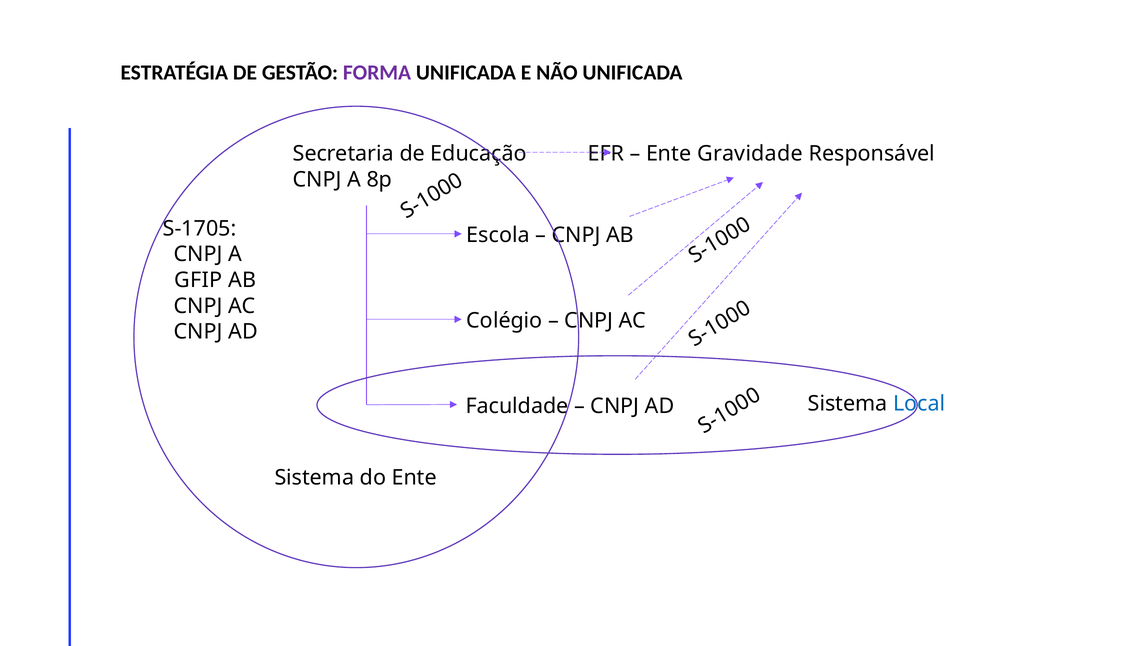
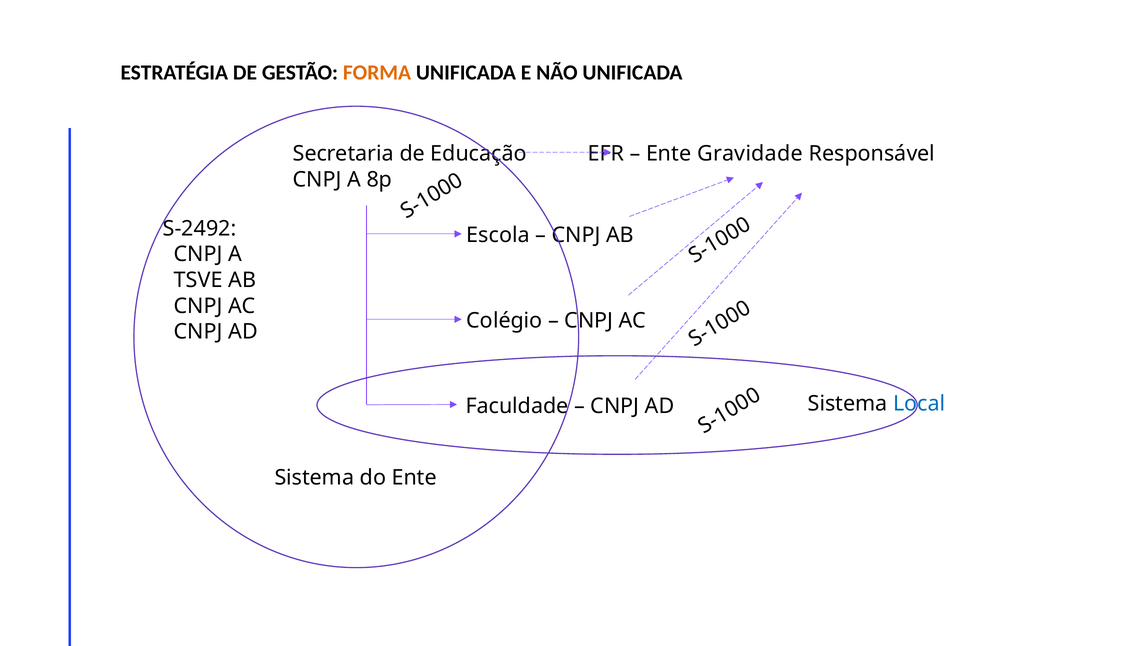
FORMA colour: purple -> orange (377, 73)
S-1705: S-1705 -> S-2492 (200, 228)
GFIP: GFIP -> TSVE (198, 280)
